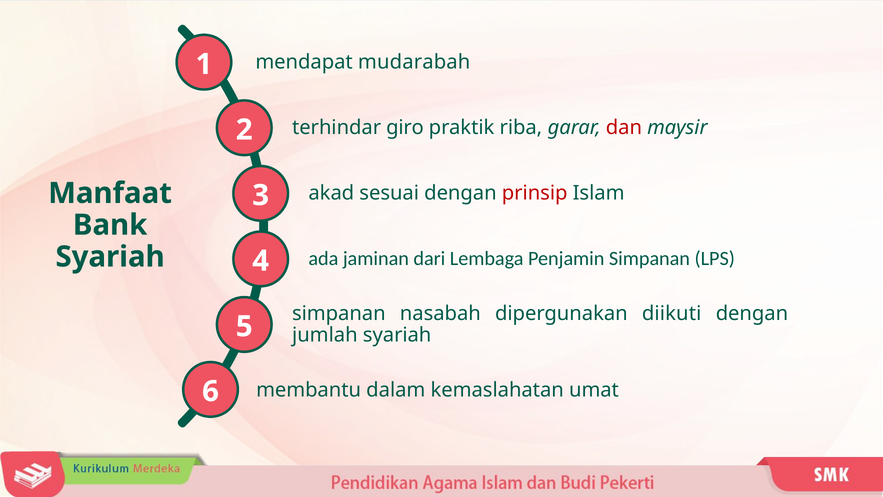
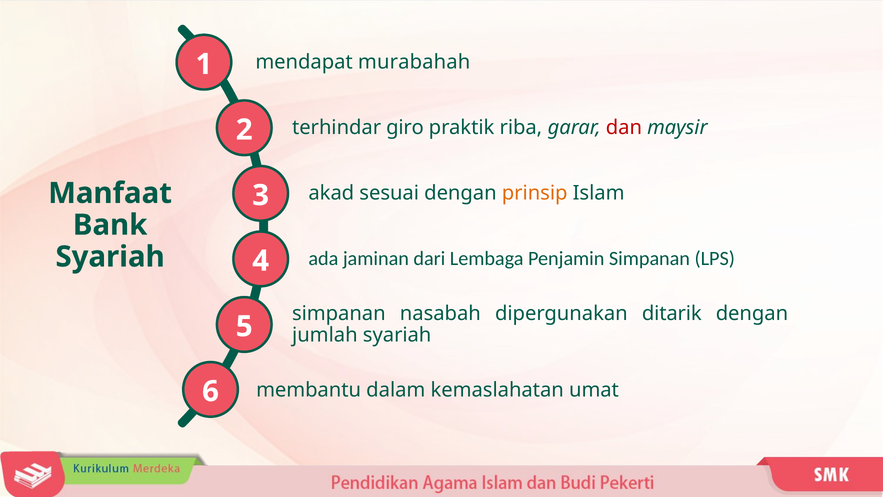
mudarabah: mudarabah -> murabahah (414, 62)
prinsip colour: red -> orange (535, 193)
diikuti: diikuti -> ditarik (672, 313)
